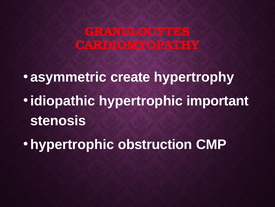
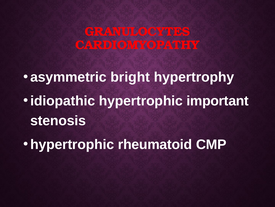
create: create -> bright (130, 77)
obstruction: obstruction -> rheumatoid (155, 144)
